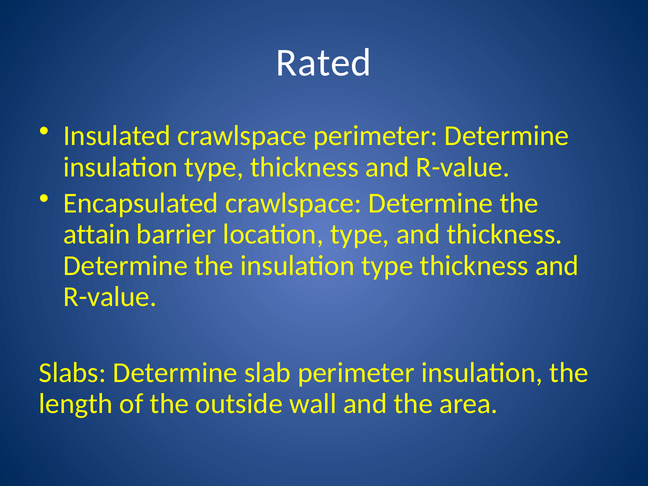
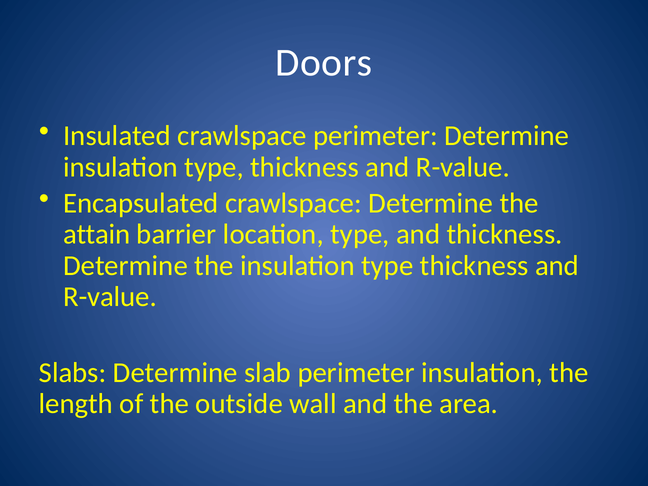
Rated: Rated -> Doors (324, 63)
